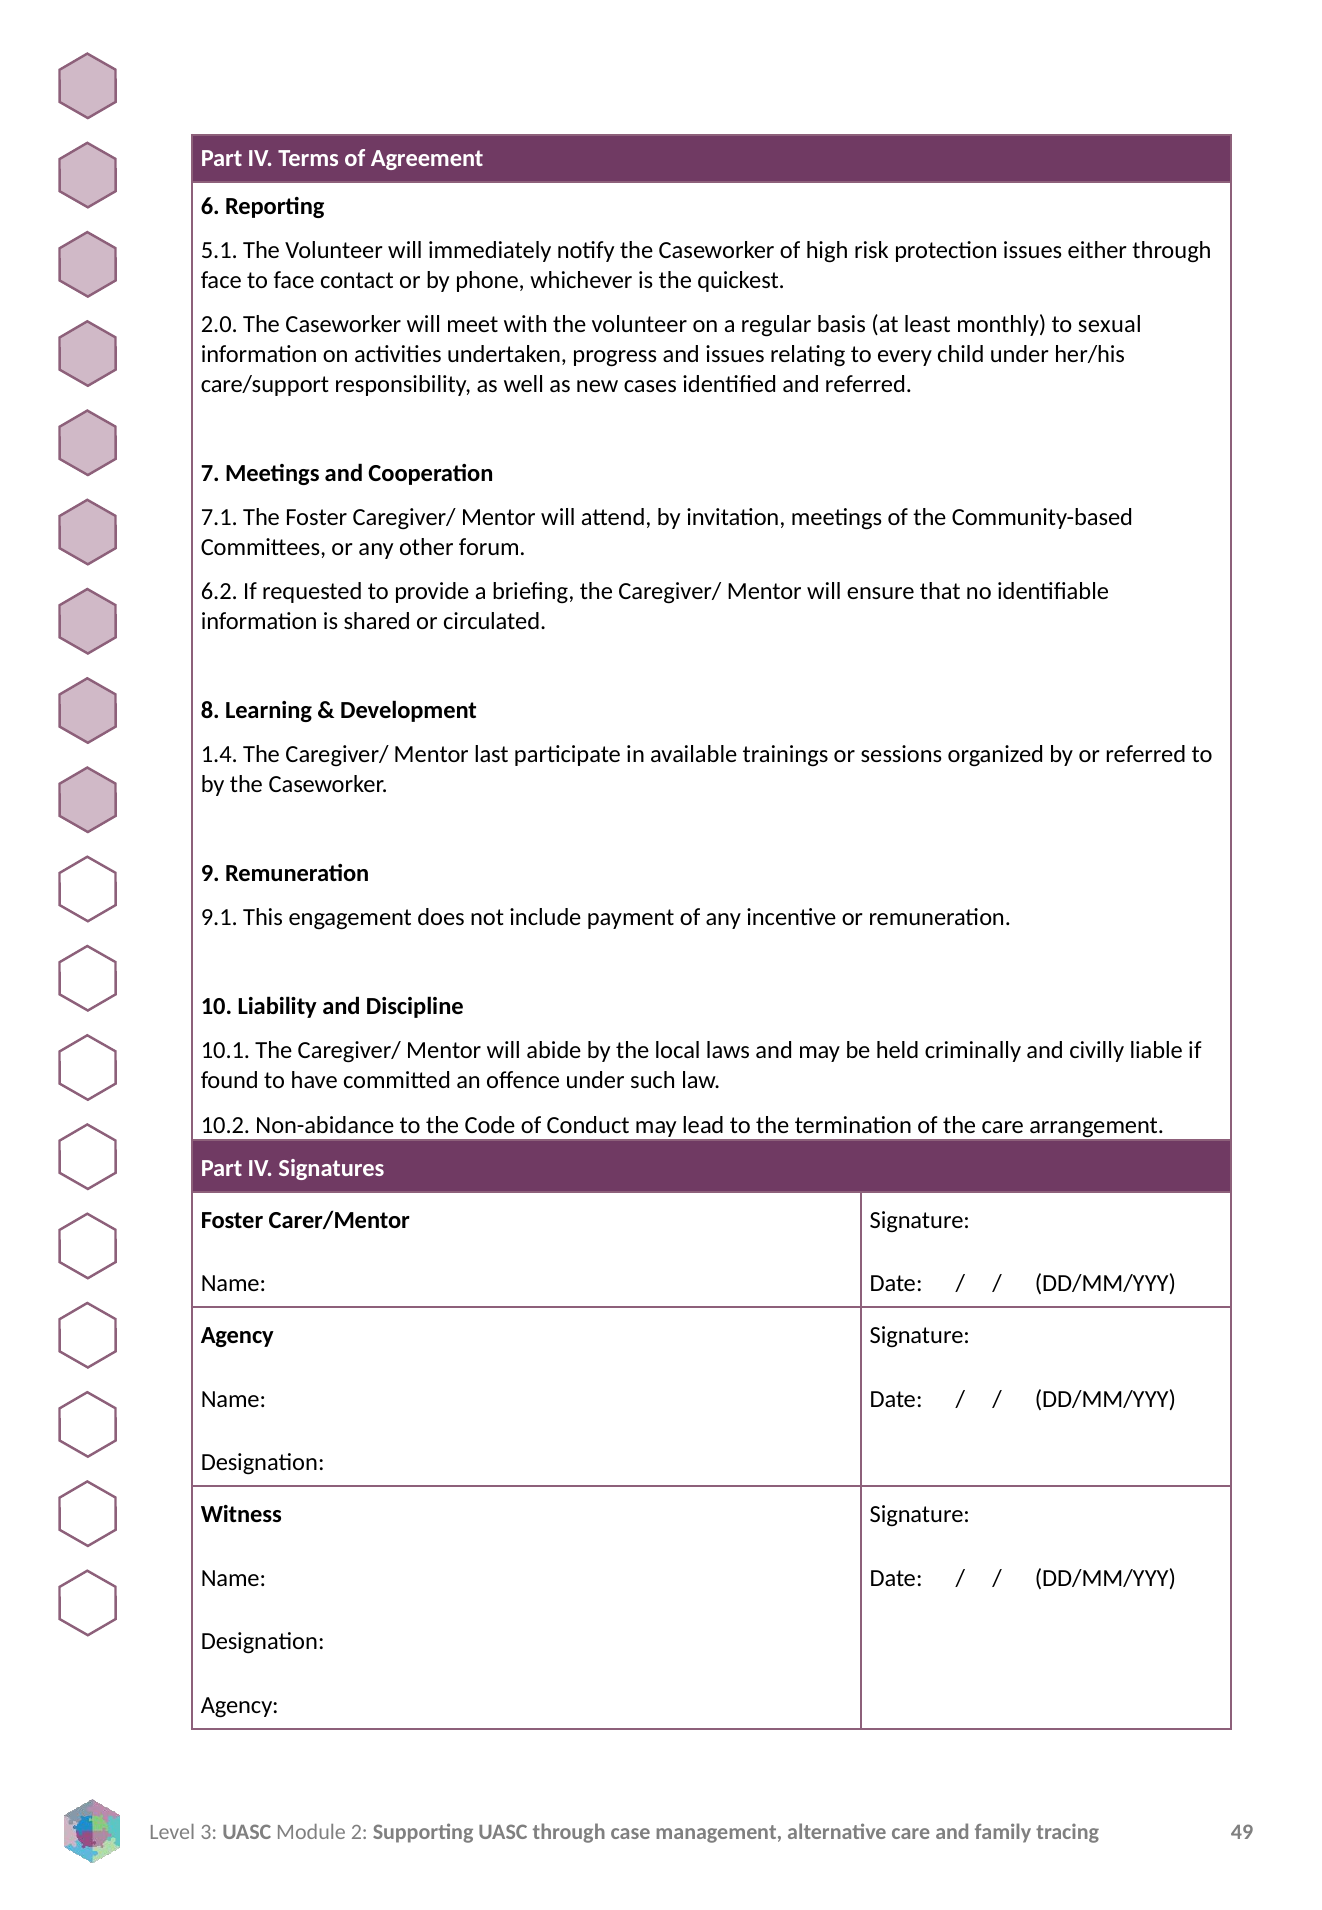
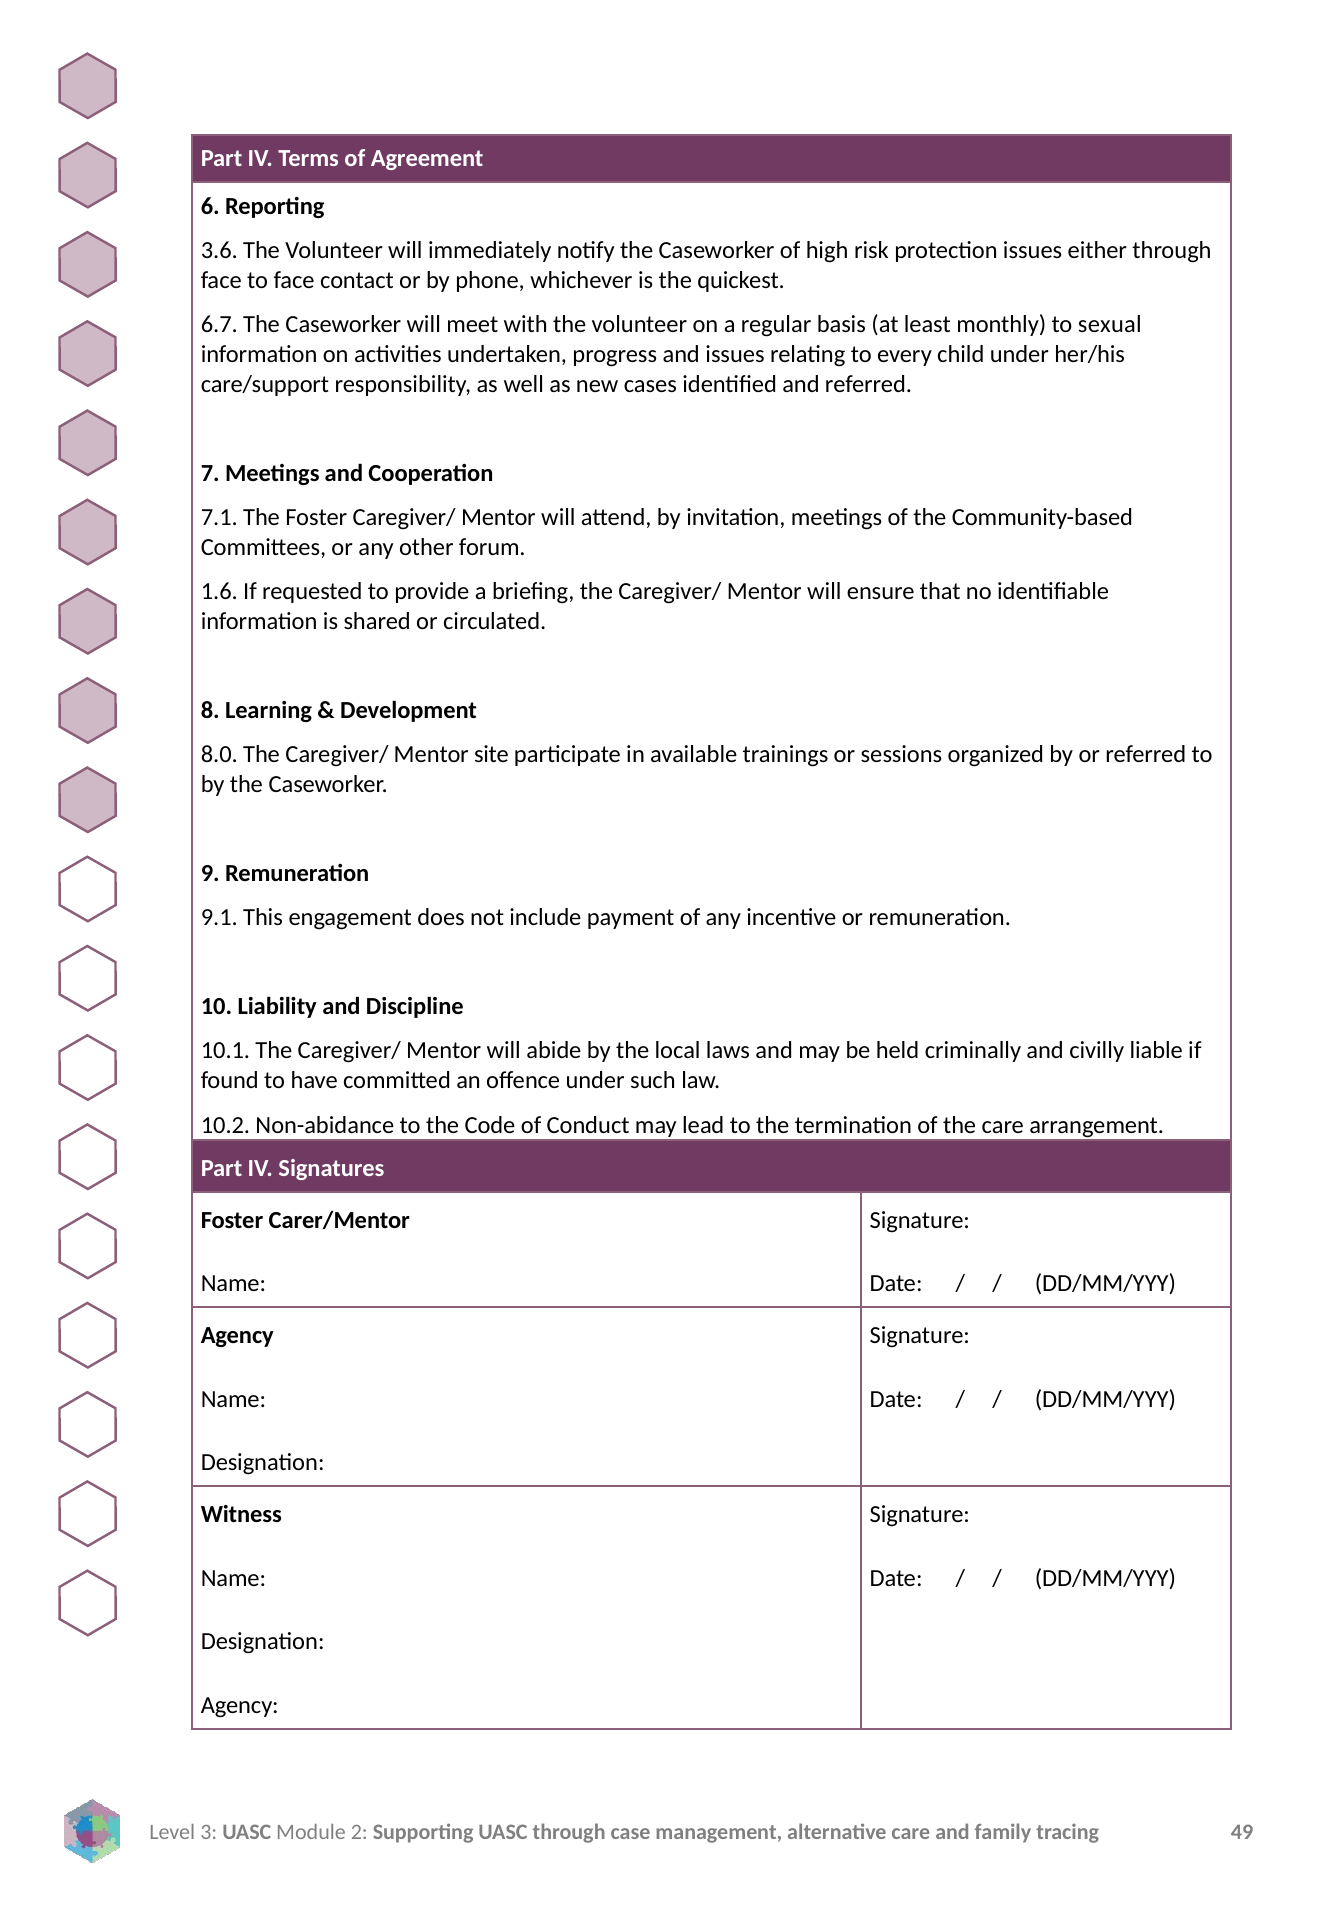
5.1: 5.1 -> 3.6 (219, 251)
2.0: 2.0 -> 6.7 (219, 325)
6.2: 6.2 -> 1.6 (219, 592)
1.4: 1.4 -> 8.0 (219, 754)
last: last -> site (491, 754)
